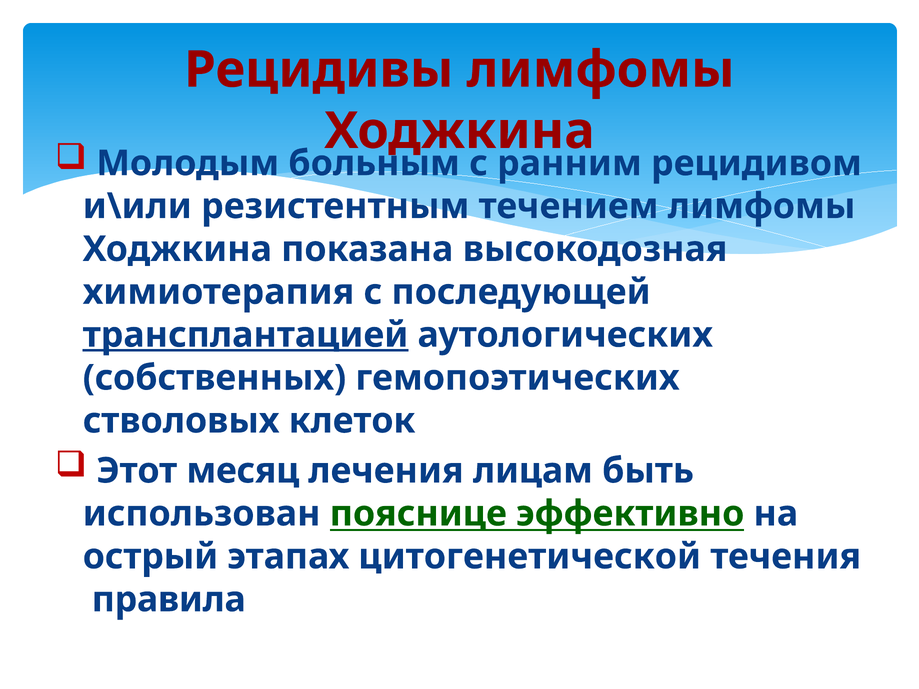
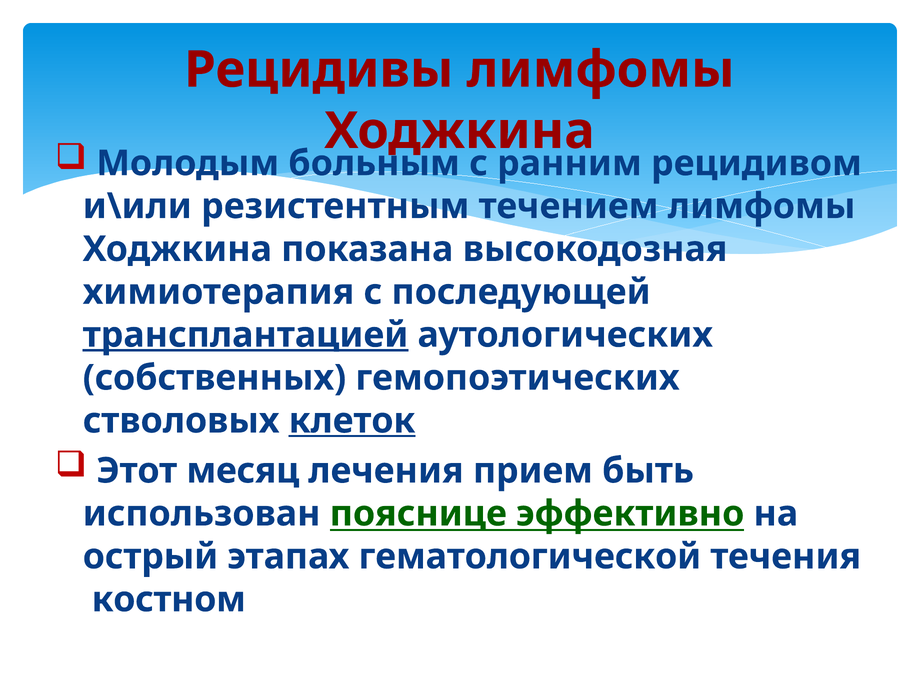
клеток underline: none -> present (352, 421)
лицам: лицам -> прием (533, 471)
цитогенетической: цитогенетической -> гематологической (530, 557)
правила: правила -> костном (169, 600)
